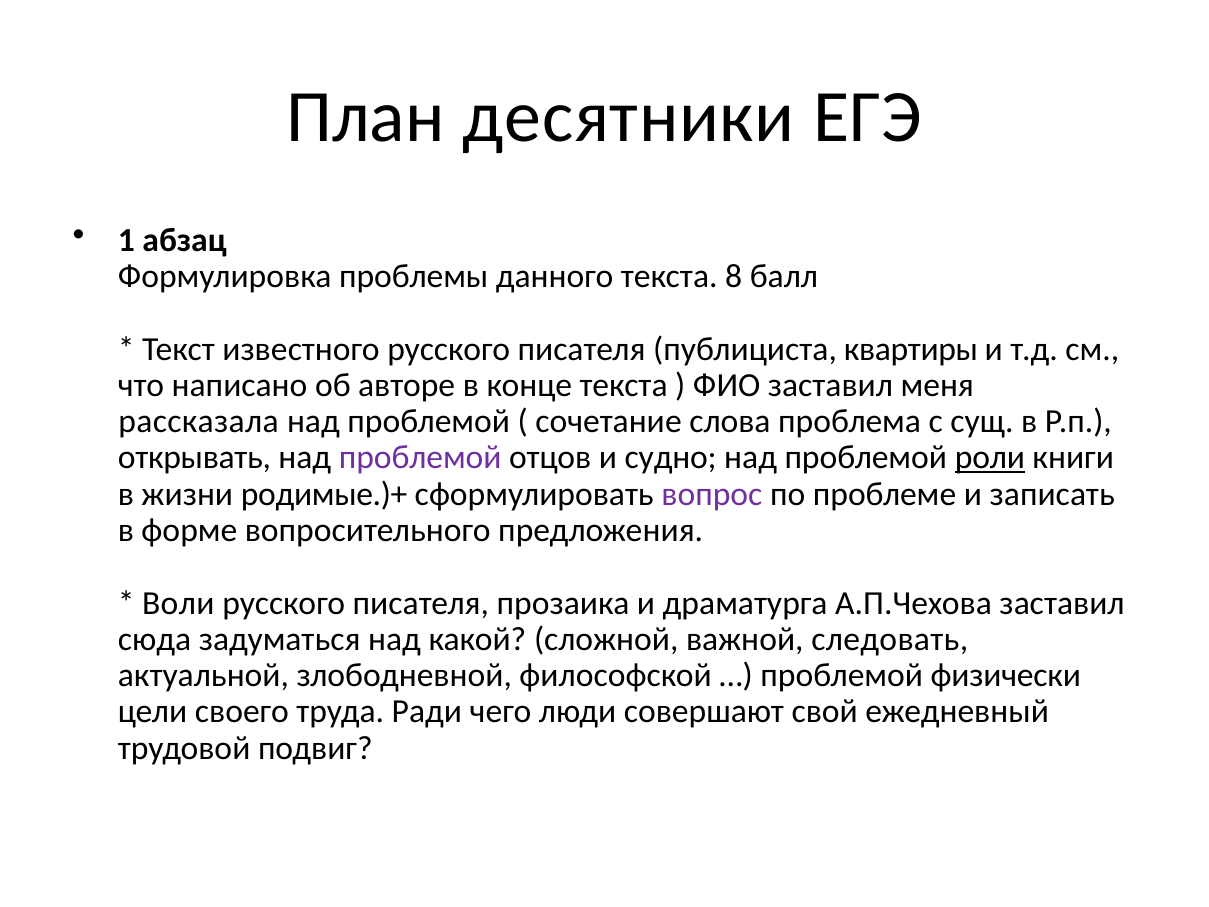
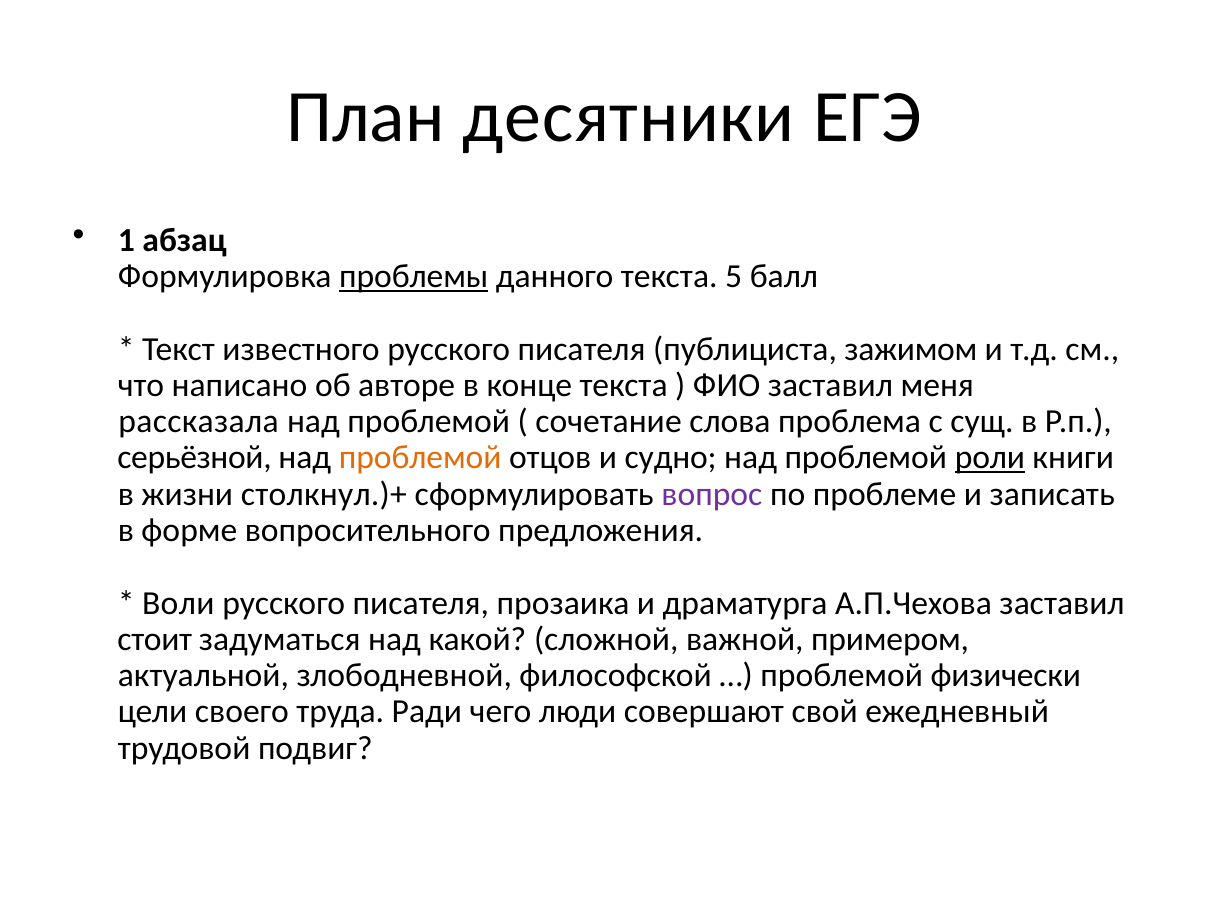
проблемы underline: none -> present (414, 276)
8: 8 -> 5 (734, 276)
квартиры: квартиры -> зажимом (911, 349)
открывать: открывать -> серьёзной (194, 458)
проблемой colour: purple -> orange (420, 458)
родимые.)+: родимые.)+ -> столкнул.)+ (324, 494)
сюда: сюда -> стоит (155, 639)
следовать: следовать -> примером (890, 639)
